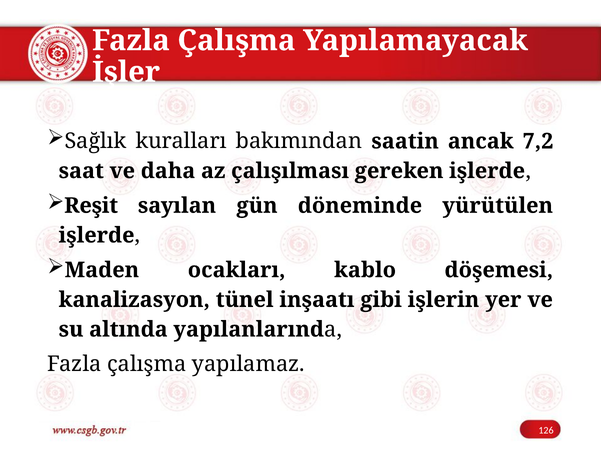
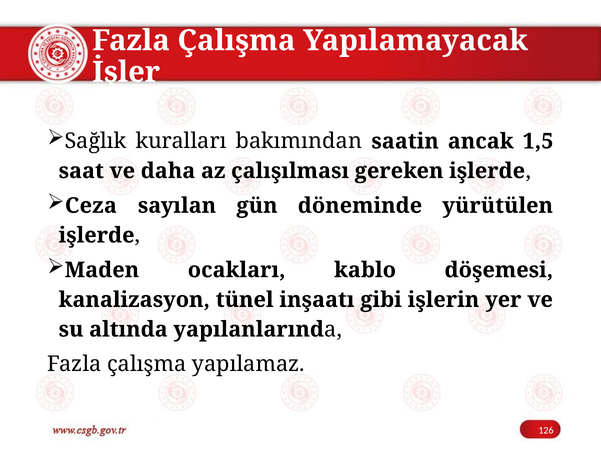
7,2: 7,2 -> 1,5 (538, 141)
Reşit: Reşit -> Ceza (91, 206)
